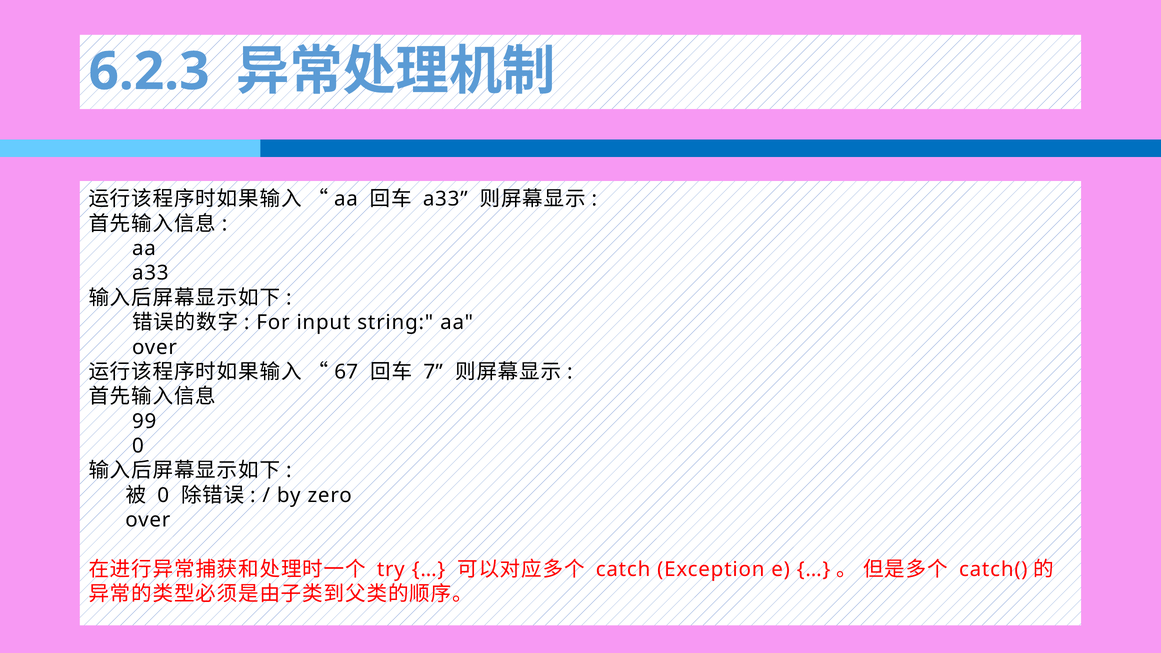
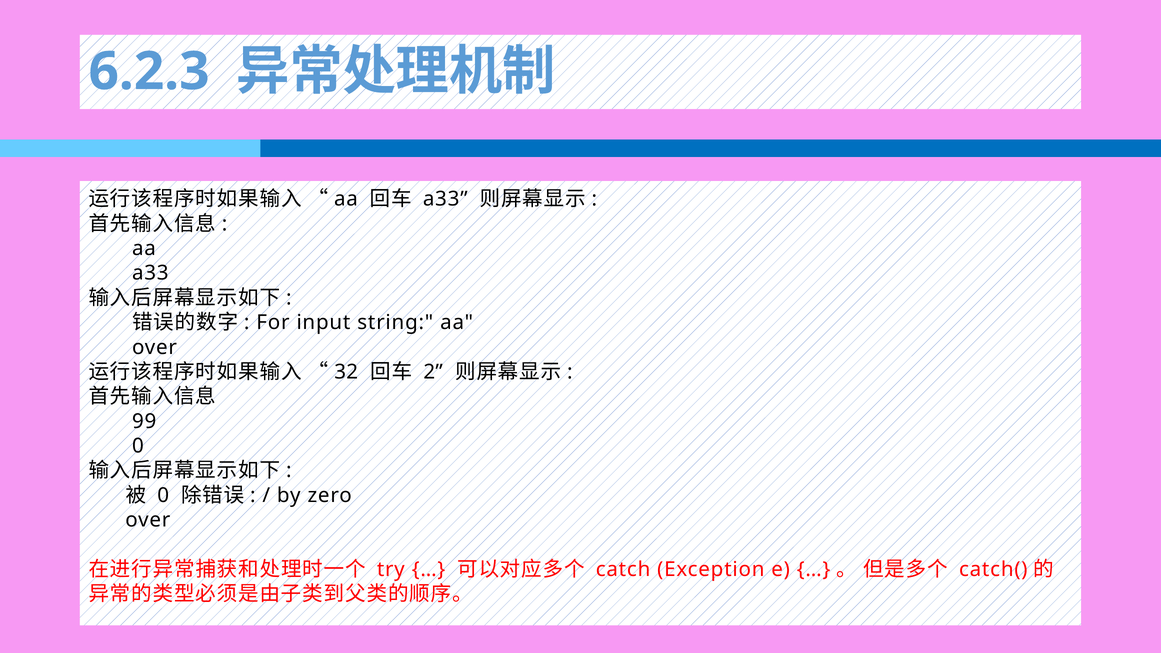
67: 67 -> 32 (346, 372)
7: 7 -> 2 (433, 372)
